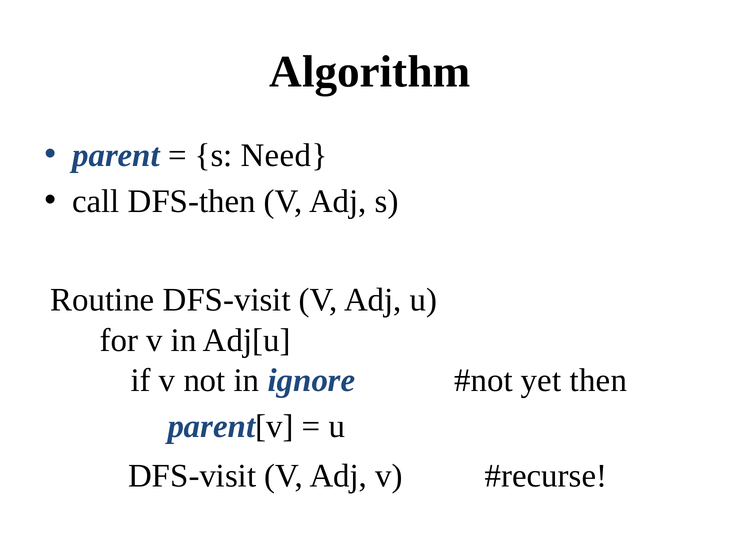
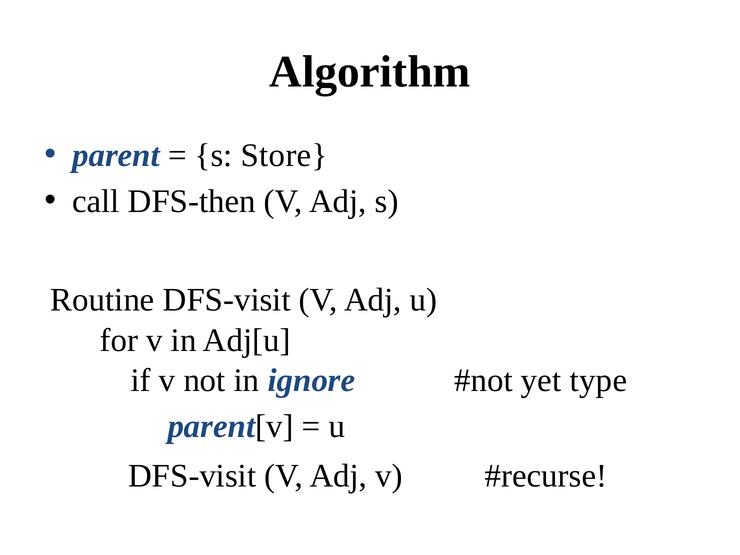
Need: Need -> Store (284, 155)
then: then -> type (598, 380)
